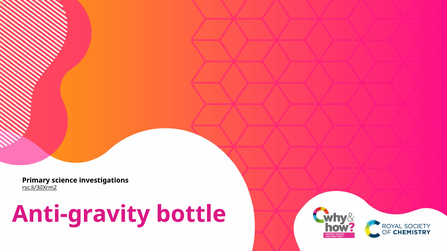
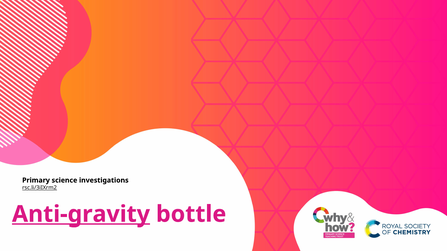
Anti-gravity underline: none -> present (81, 215)
